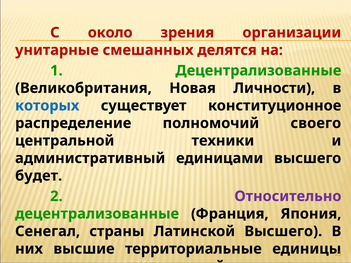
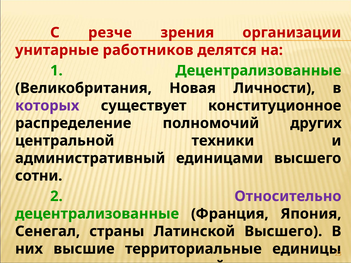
около: около -> резче (110, 33)
смешанных: смешанных -> работников (148, 50)
которых colour: blue -> purple (47, 106)
своего: своего -> других (316, 123)
будет: будет -> сотни (39, 176)
